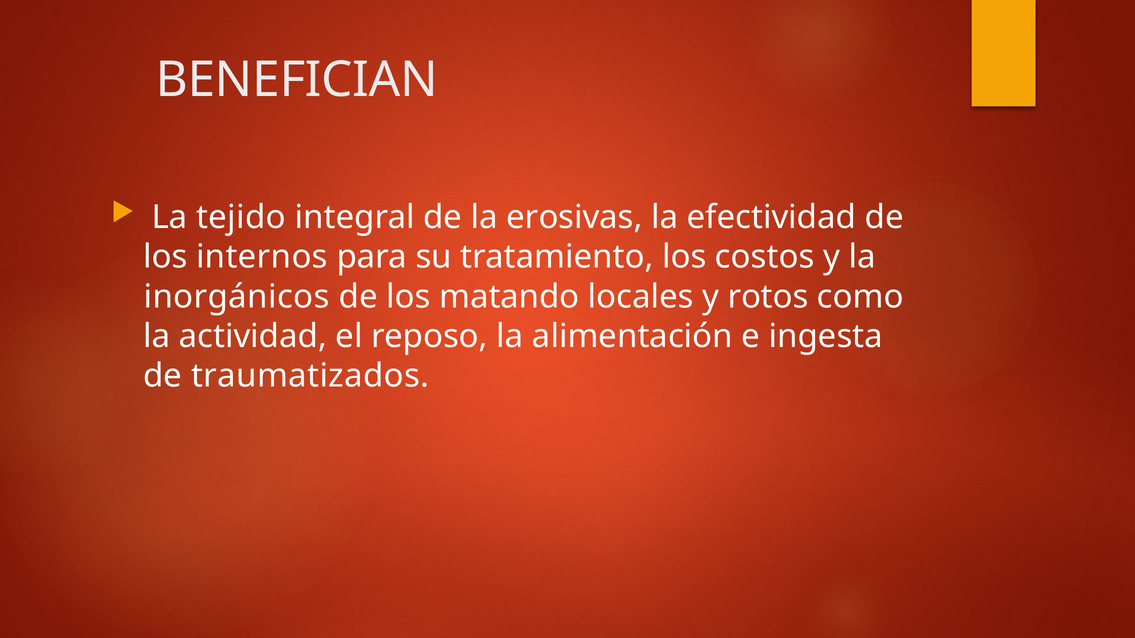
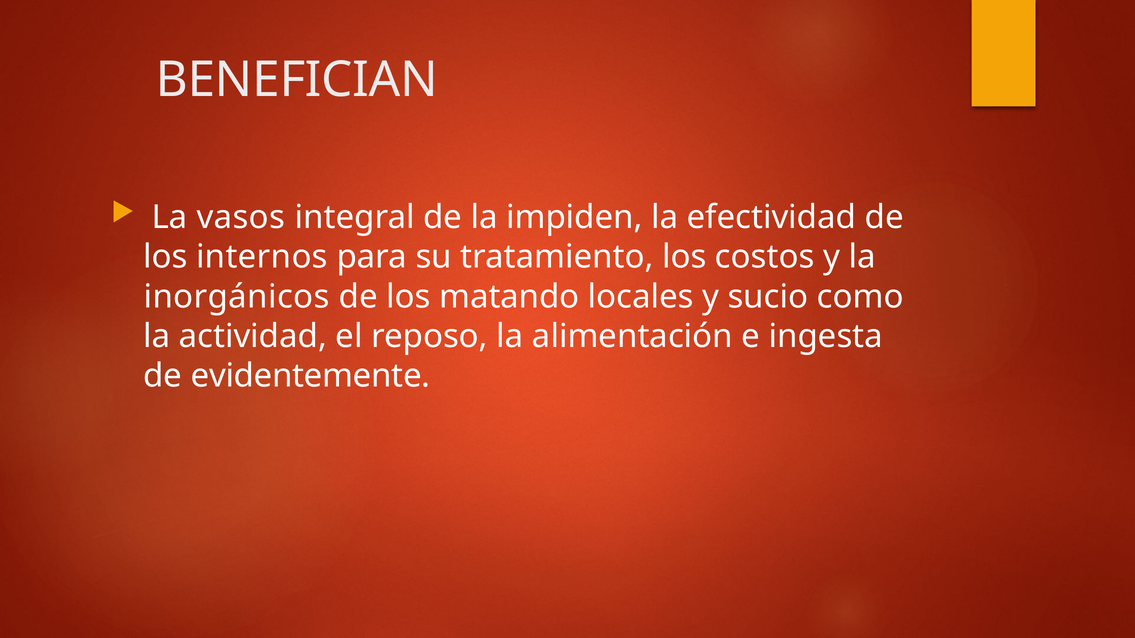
tejido: tejido -> vasos (241, 218)
erosivas: erosivas -> impiden (574, 218)
rotos: rotos -> sucio (768, 297)
traumatizados: traumatizados -> evidentemente (310, 376)
